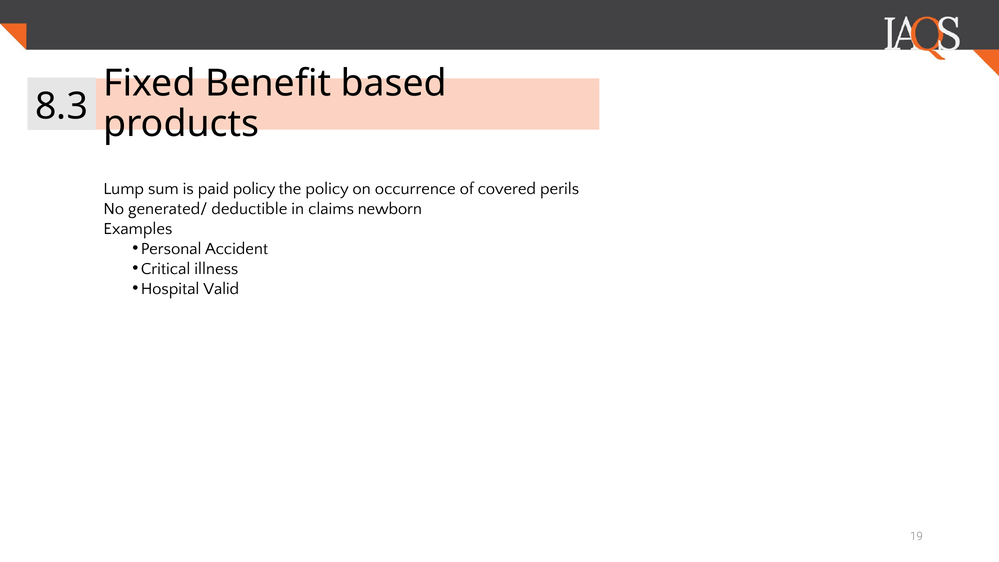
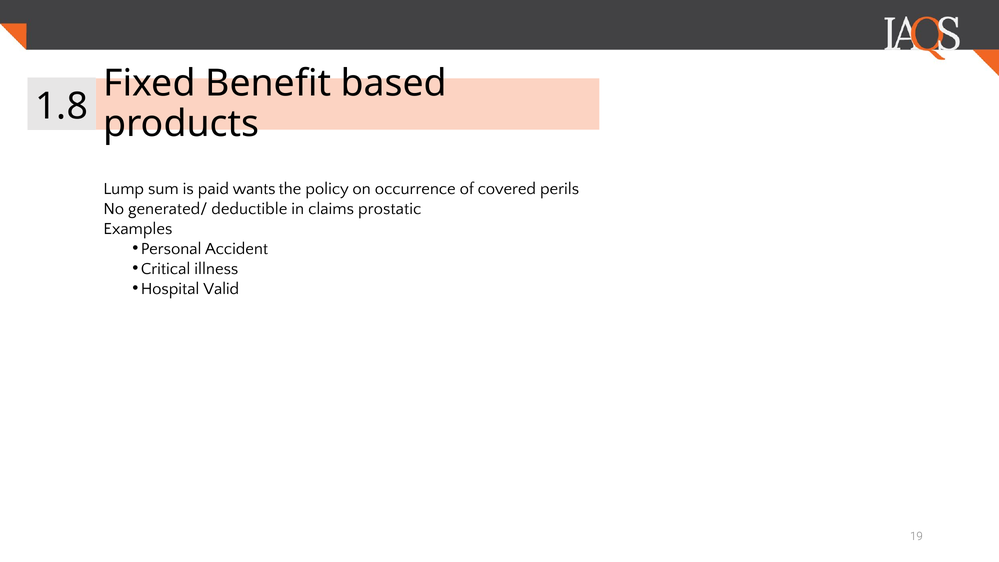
8.3: 8.3 -> 1.8 (62, 106)
paid policy: policy -> wants (254, 189)
newborn: newborn -> prostatic (390, 209)
